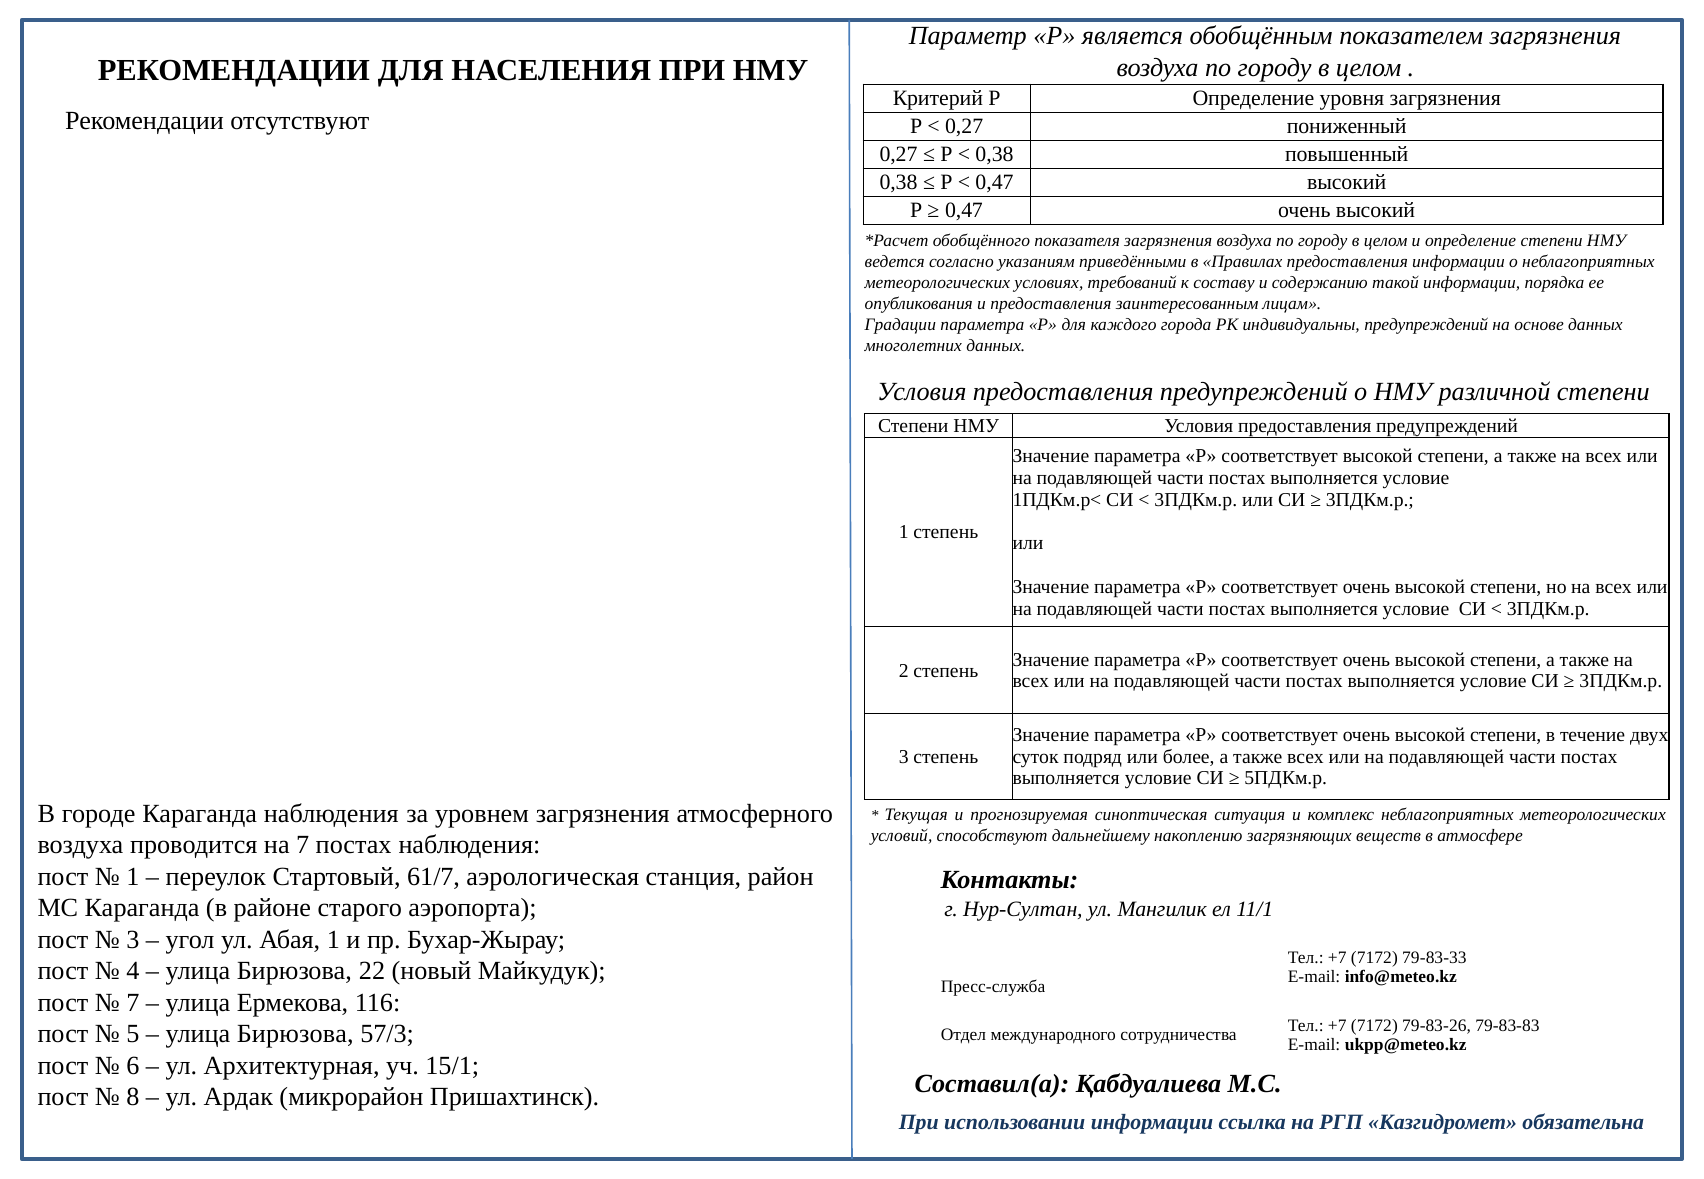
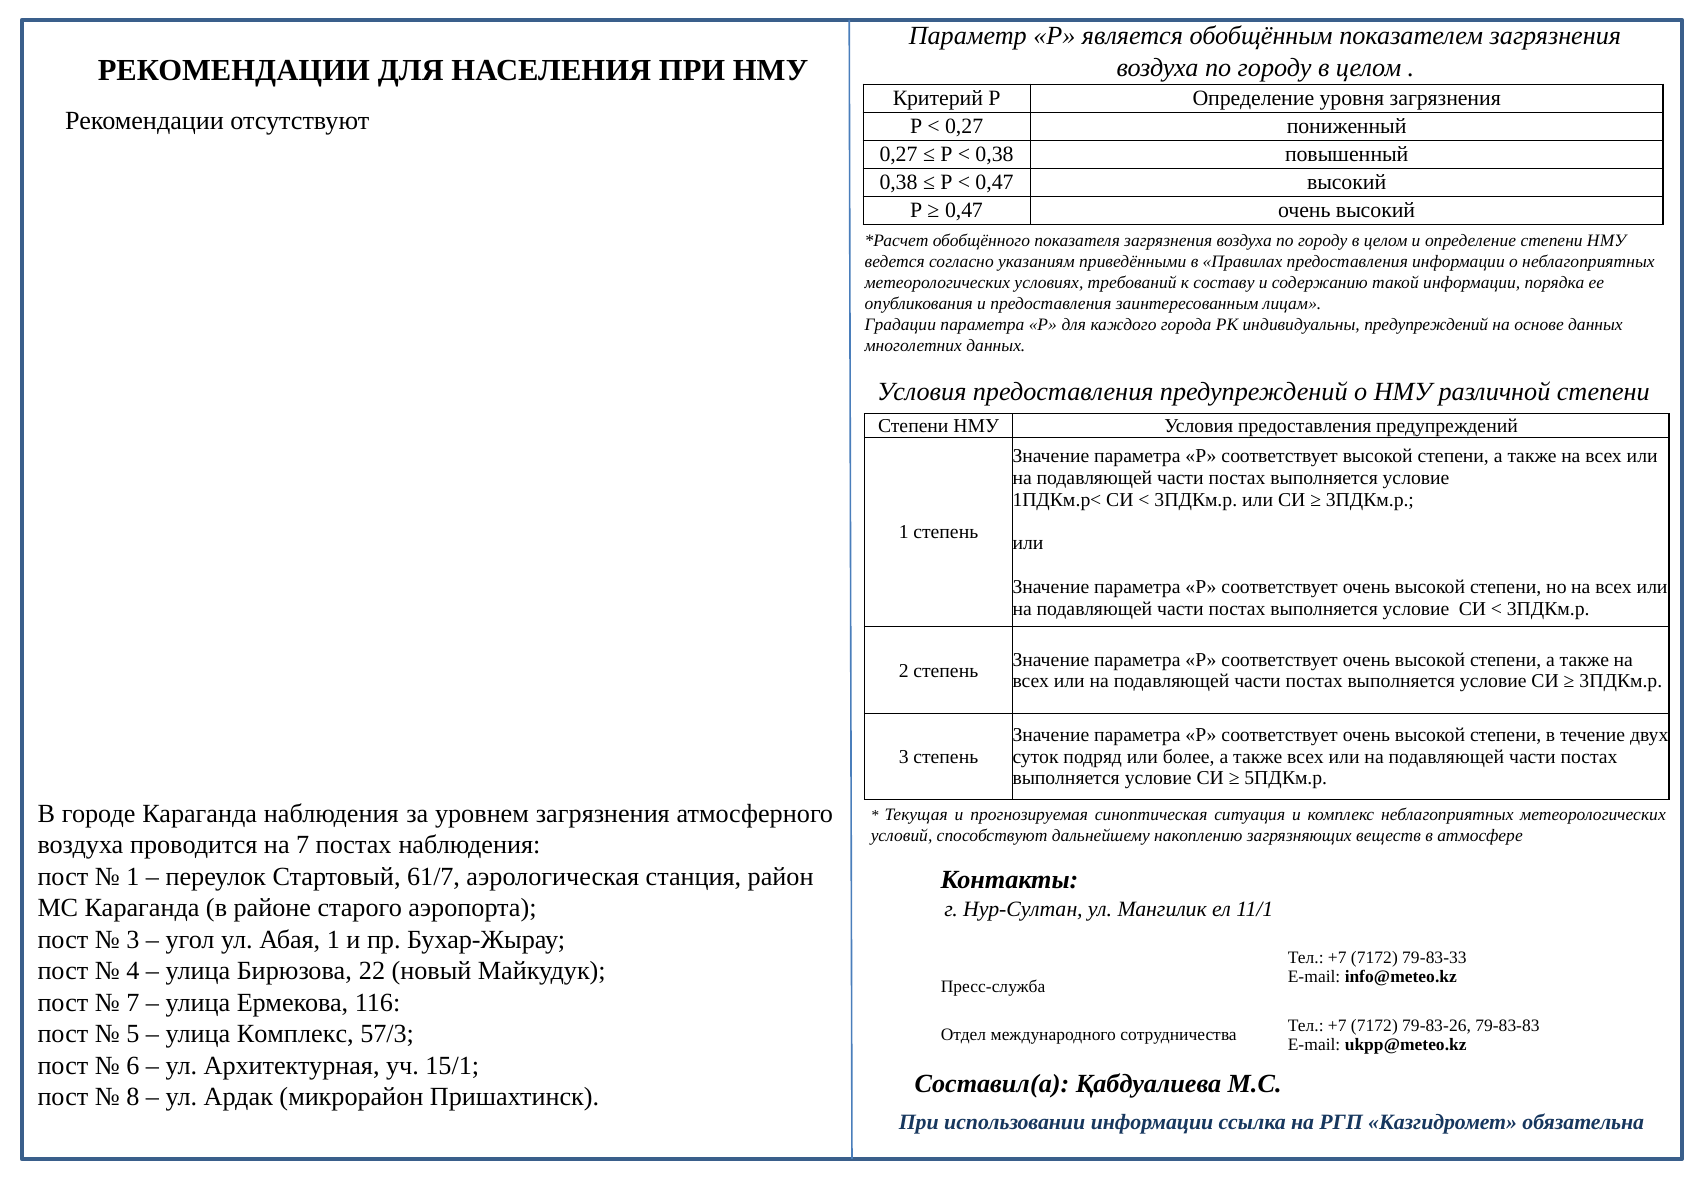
Бирюзова: Бирюзова -> Комплекс (295, 1035)
